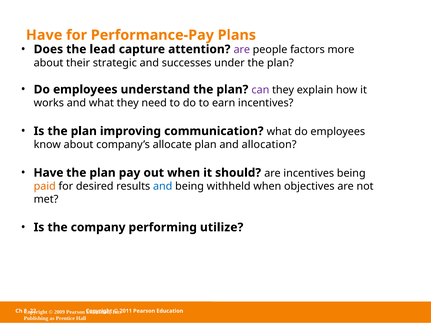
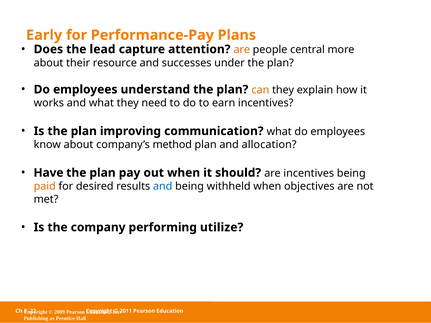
Have: Have -> Early (44, 35)
are colour: purple -> orange (242, 50)
factors: factors -> central (307, 50)
strategic: strategic -> resource (115, 63)
can colour: purple -> orange (260, 90)
allocate: allocate -> method (172, 145)
